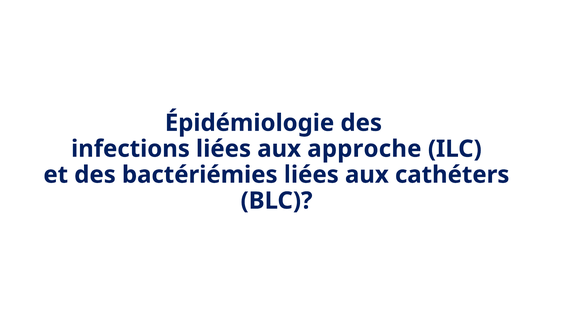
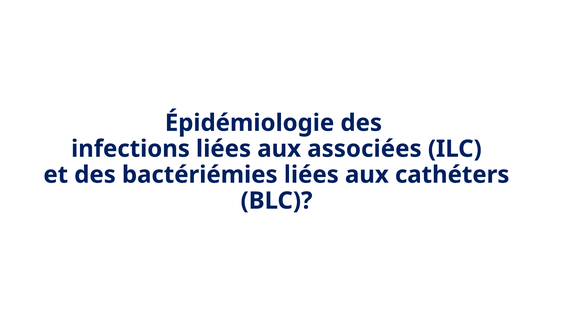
approche: approche -> associées (364, 149)
